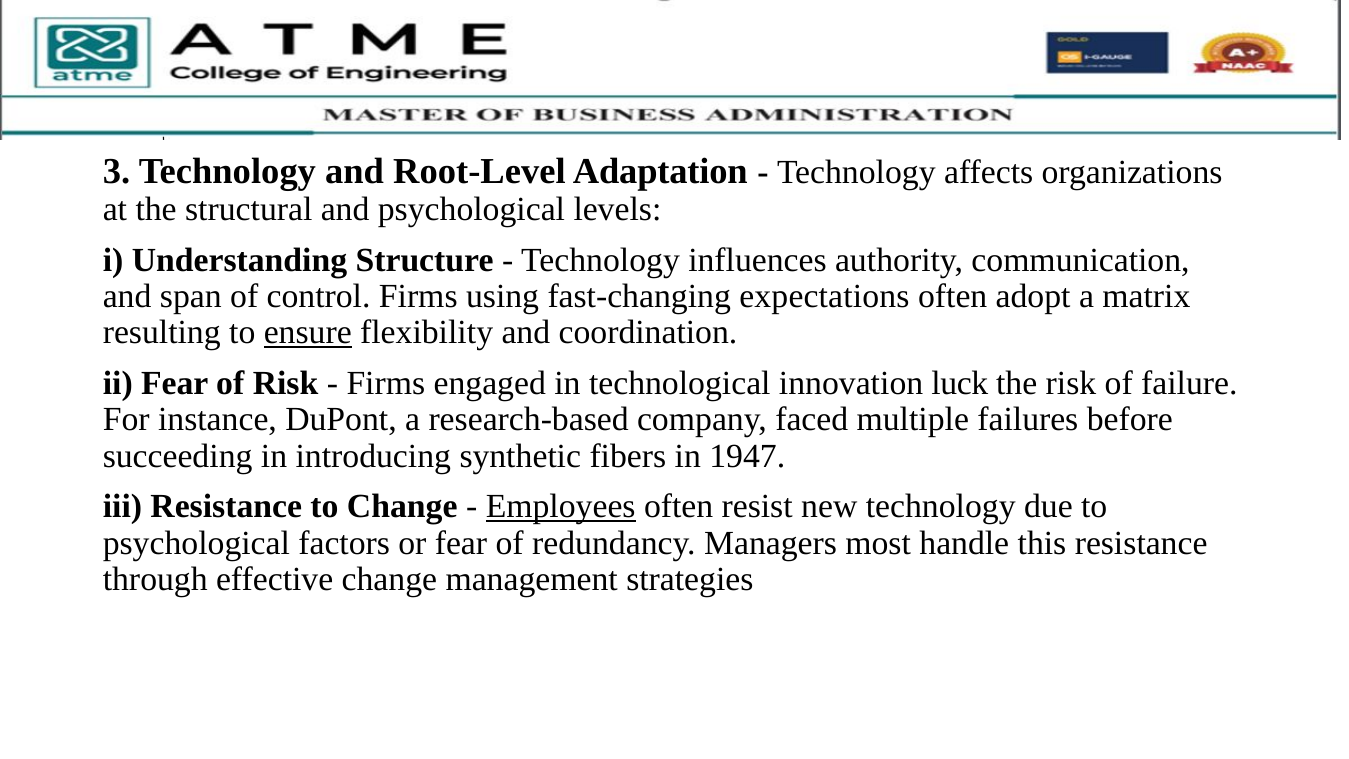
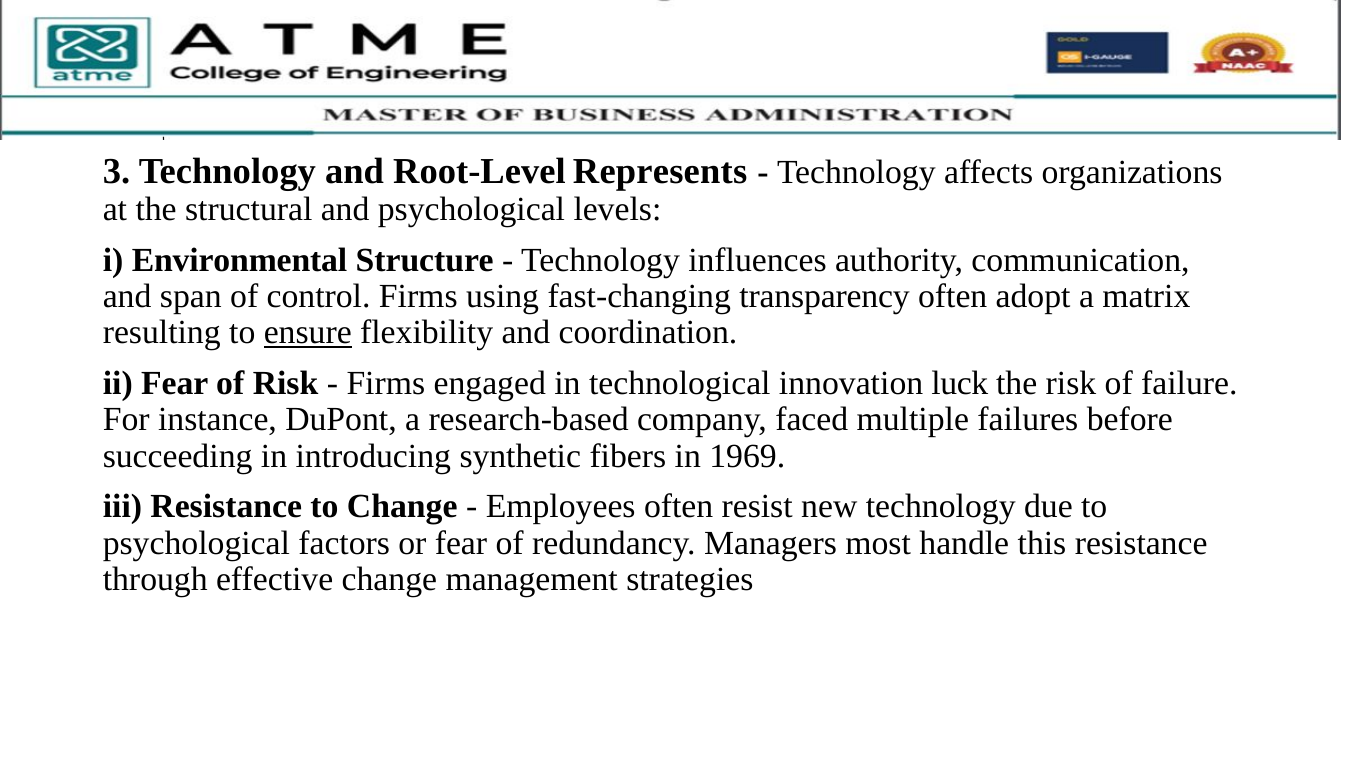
Adaptation: Adaptation -> Represents (660, 171)
Understanding: Understanding -> Environmental (240, 260)
expectations: expectations -> transparency (825, 296)
1947: 1947 -> 1969 (747, 456)
Employees underline: present -> none (561, 507)
